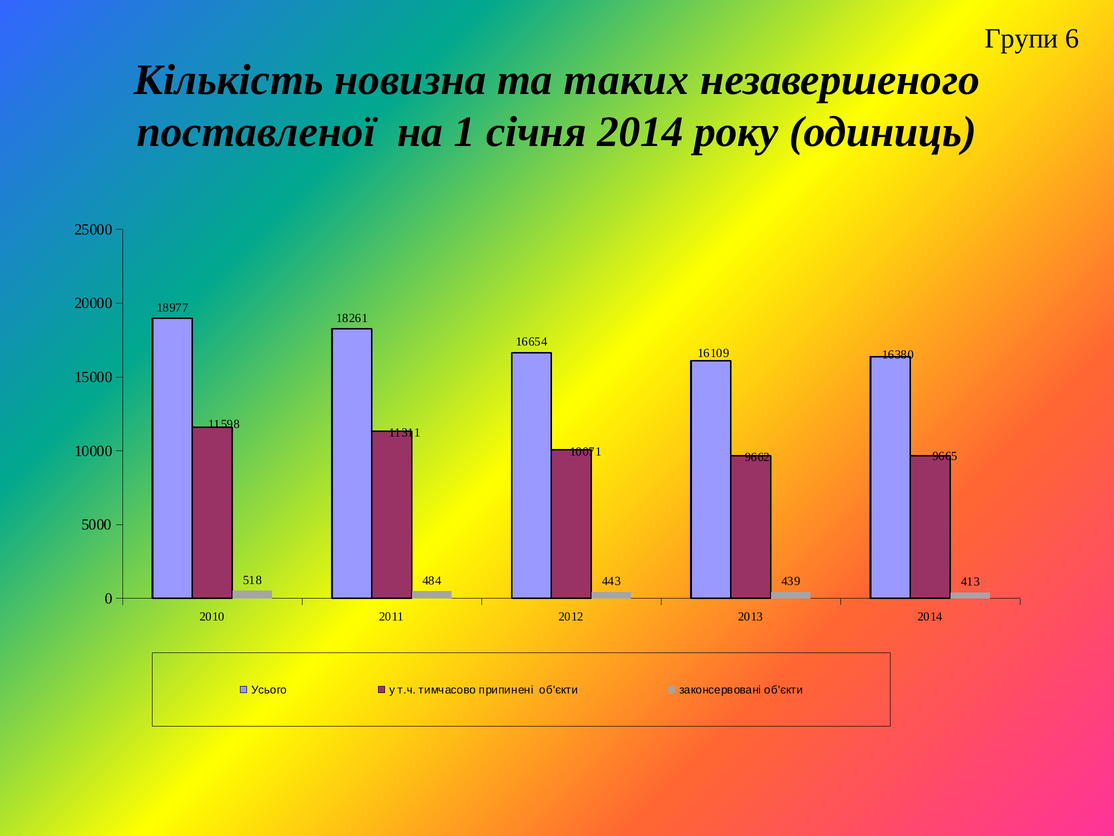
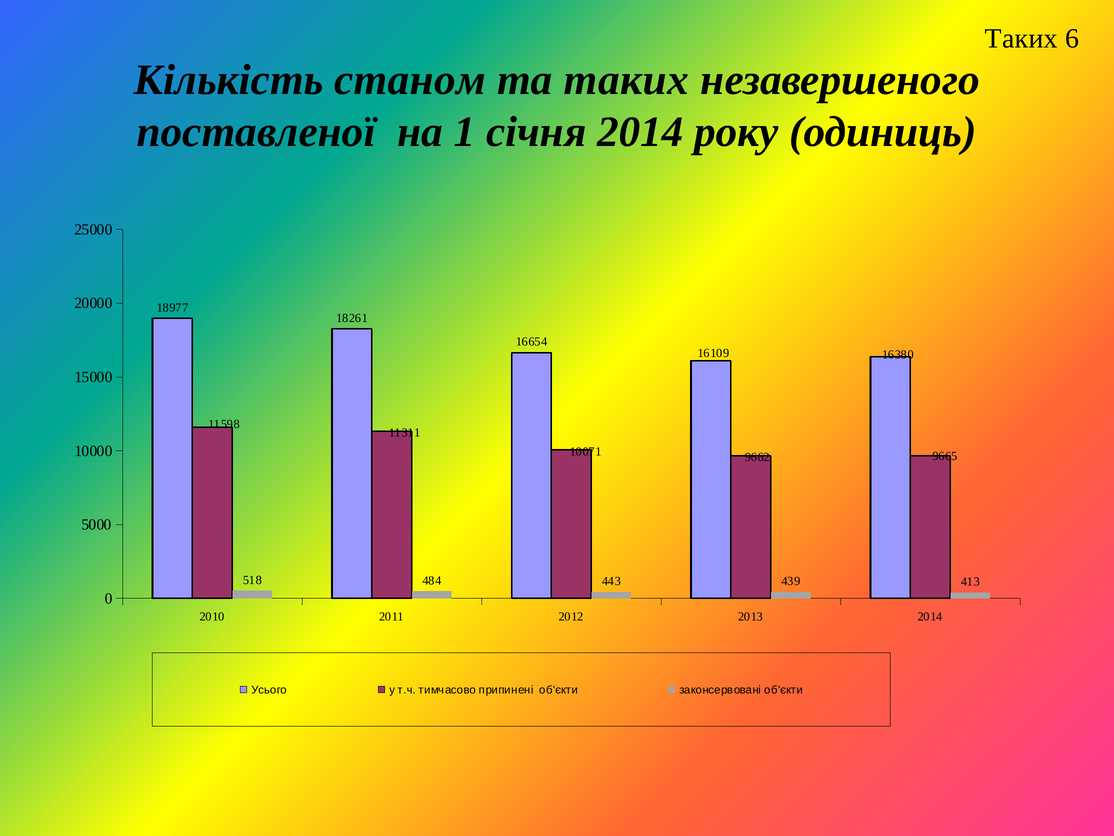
Групи: Групи -> Таких (1021, 38)
новизна: новизна -> станом (410, 80)
